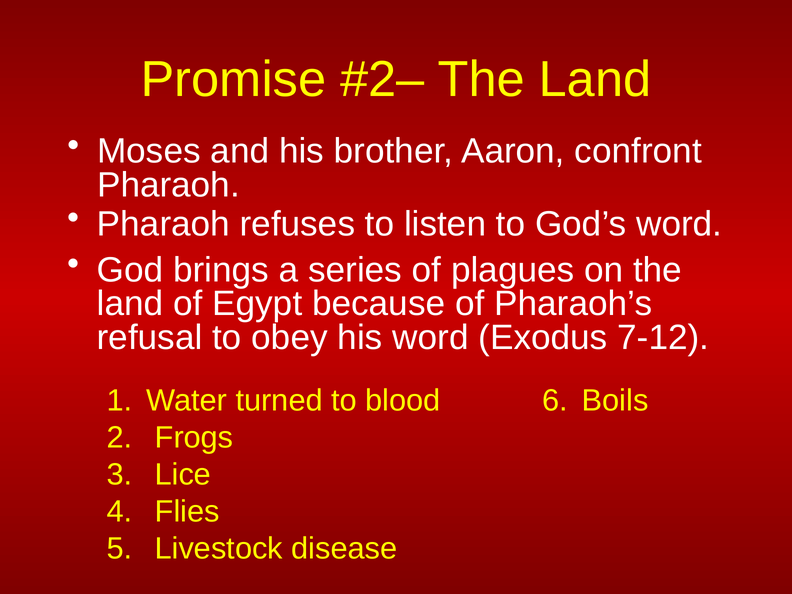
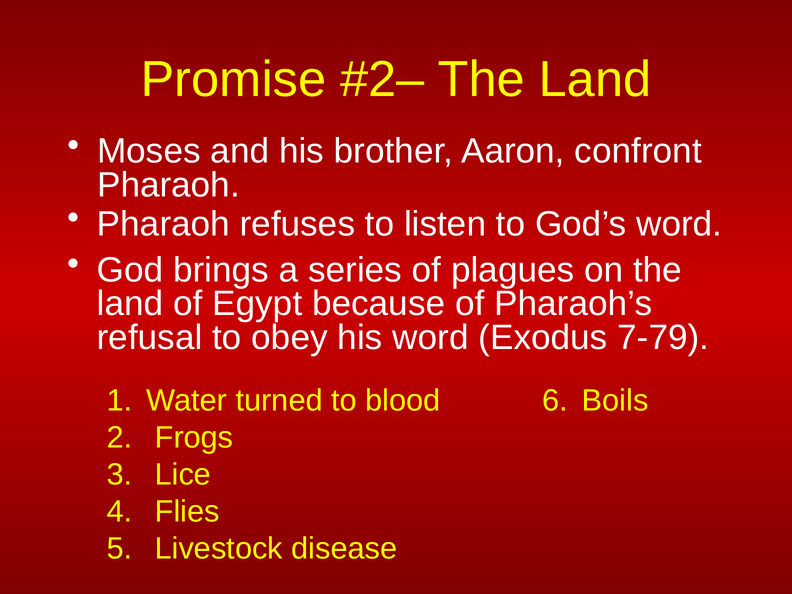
7-12: 7-12 -> 7-79 (663, 338)
